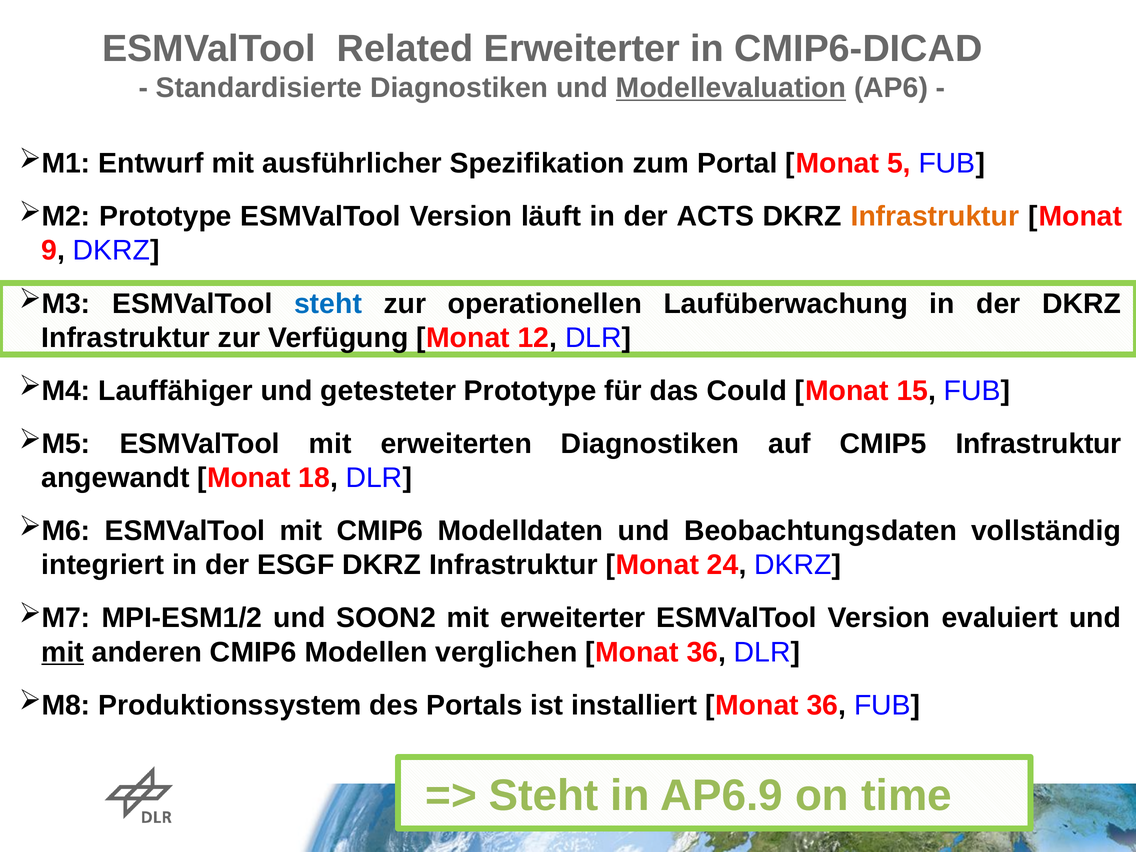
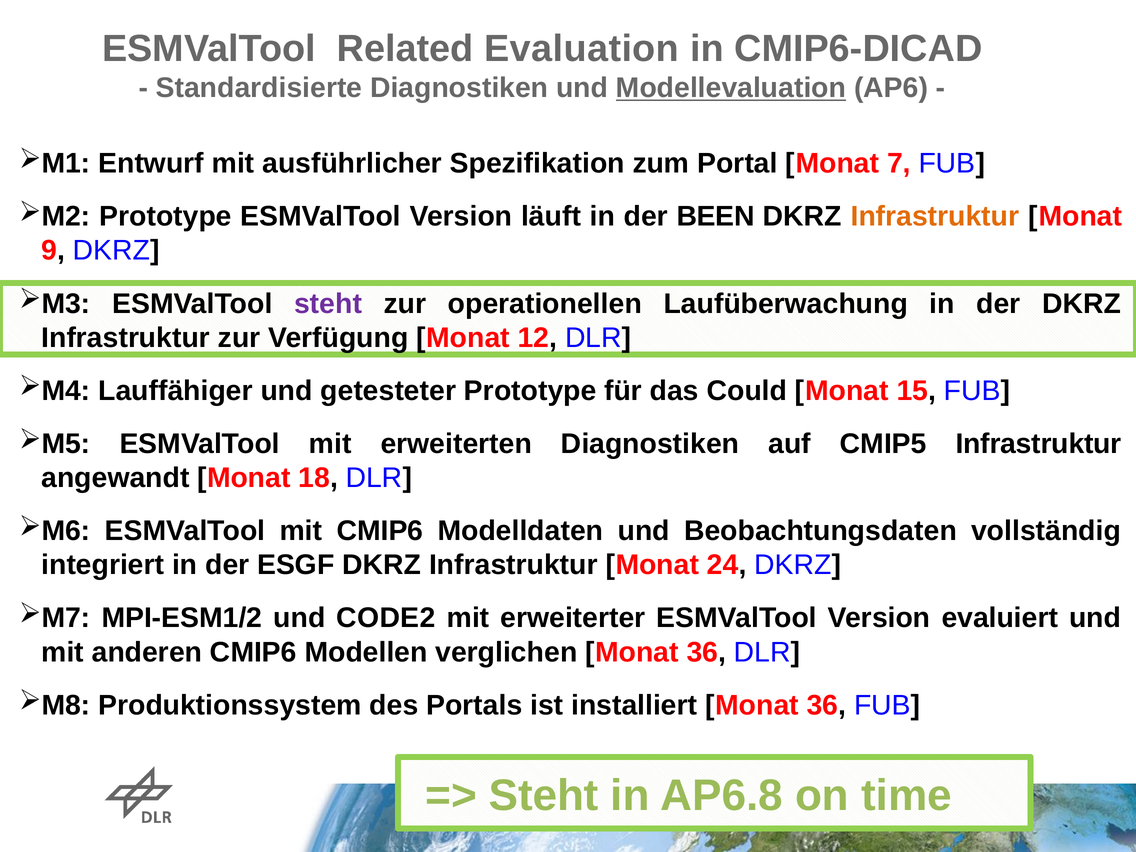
Related Erweiterter: Erweiterter -> Evaluation (582, 49)
5: 5 -> 7 (899, 163)
ACTS: ACTS -> BEEN (716, 217)
steht colour: blue -> purple (328, 304)
SOON2: SOON2 -> CODE2 (386, 618)
mit underline: present -> none (63, 652)
AP6.9: AP6.9 -> AP6.8 (722, 796)
